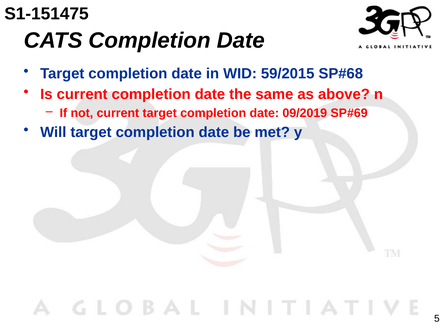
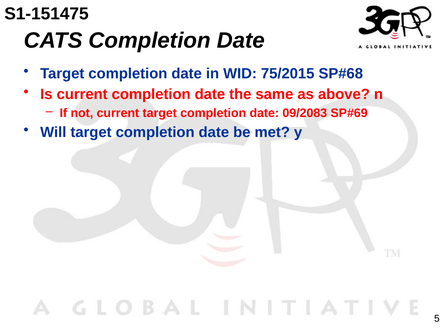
59/2015: 59/2015 -> 75/2015 (288, 74)
09/2019: 09/2019 -> 09/2083 (305, 113)
